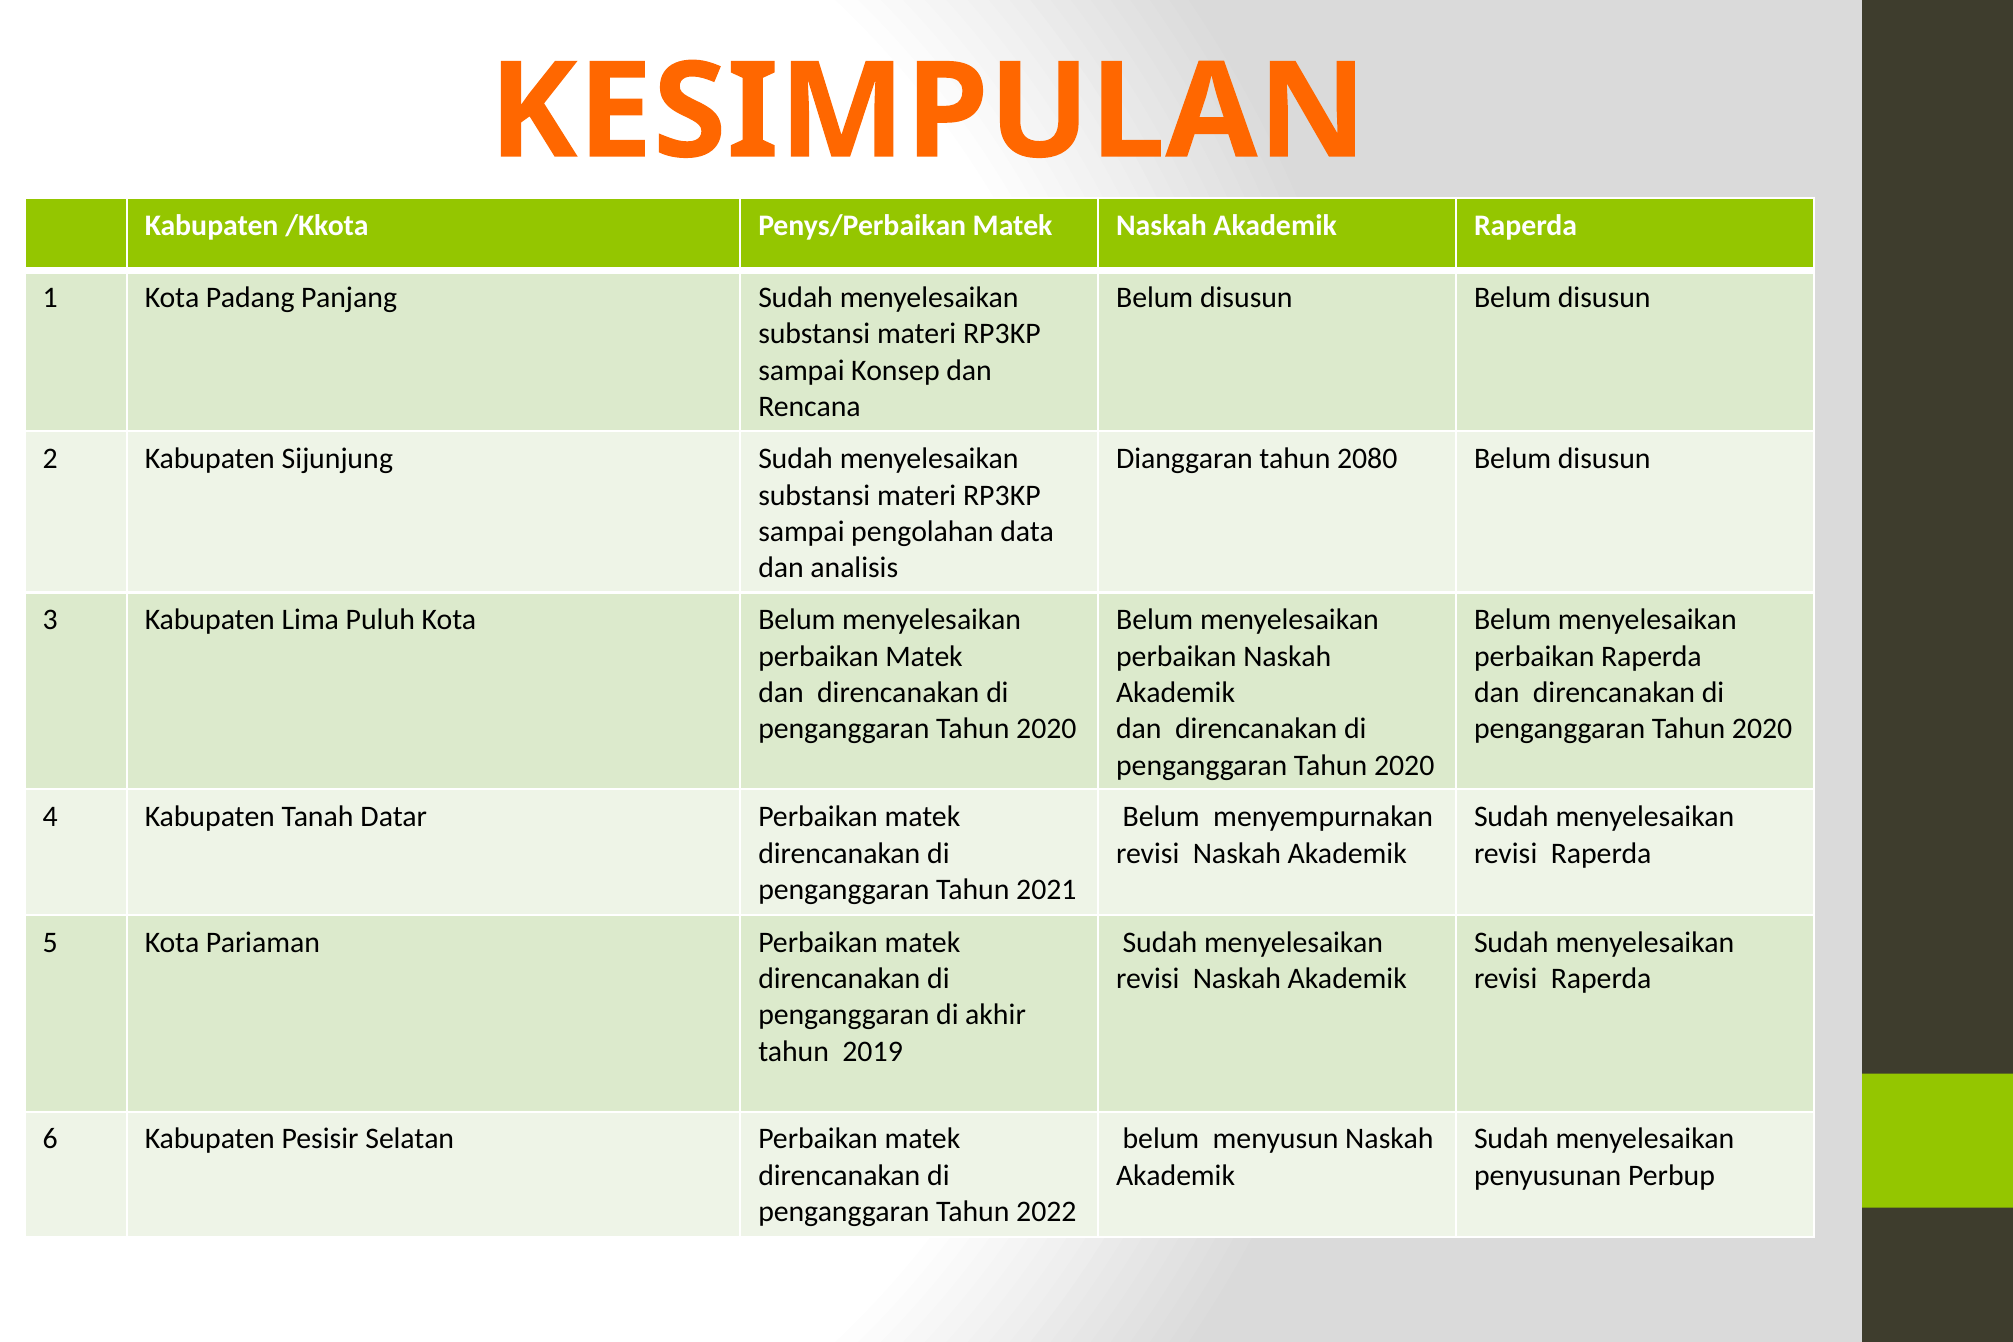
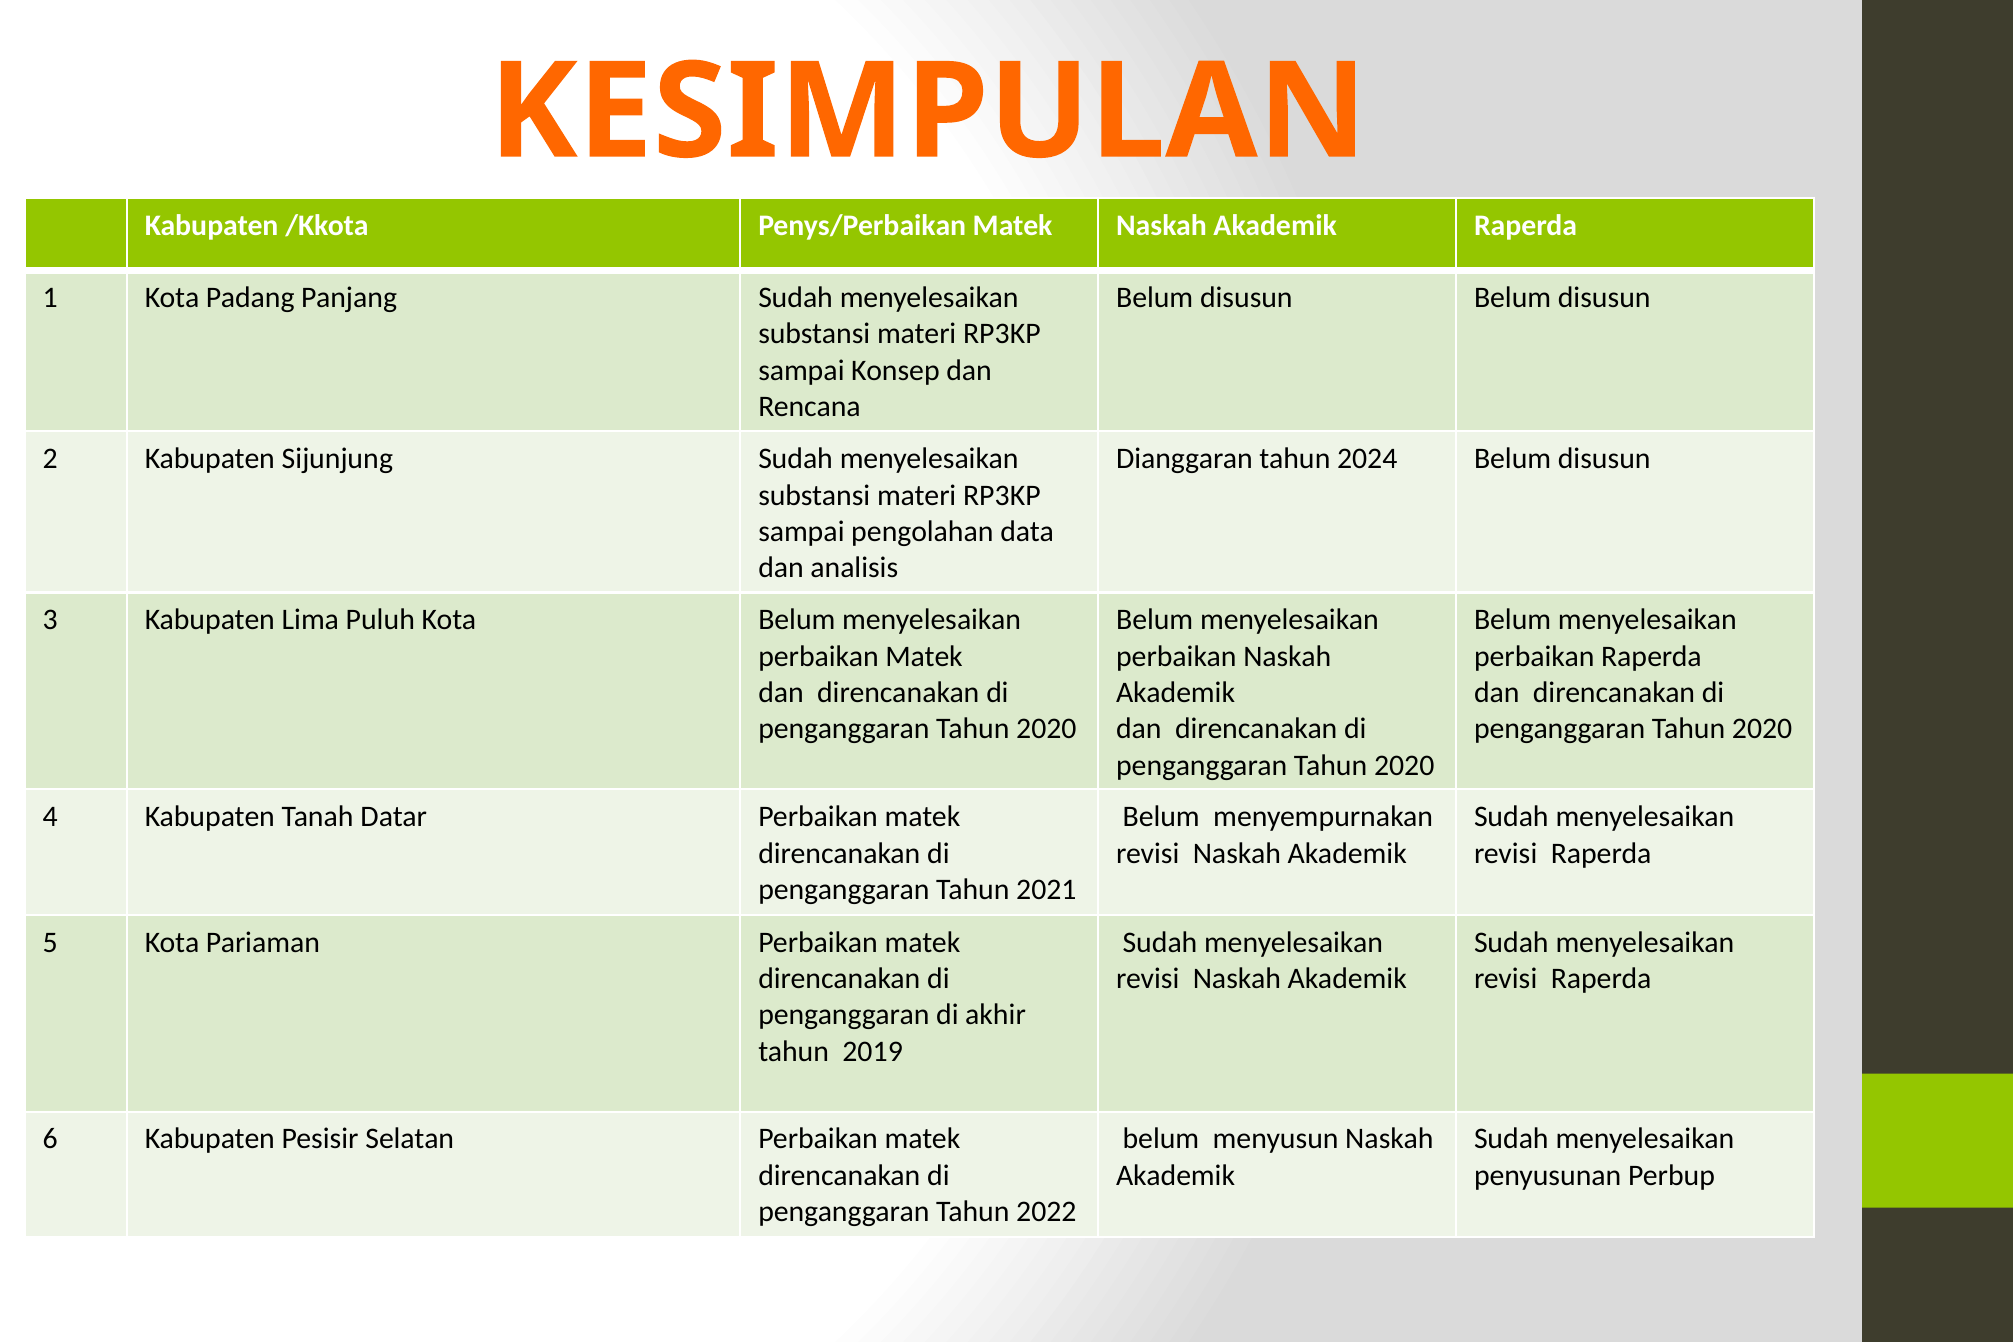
2080: 2080 -> 2024 (1367, 459)
